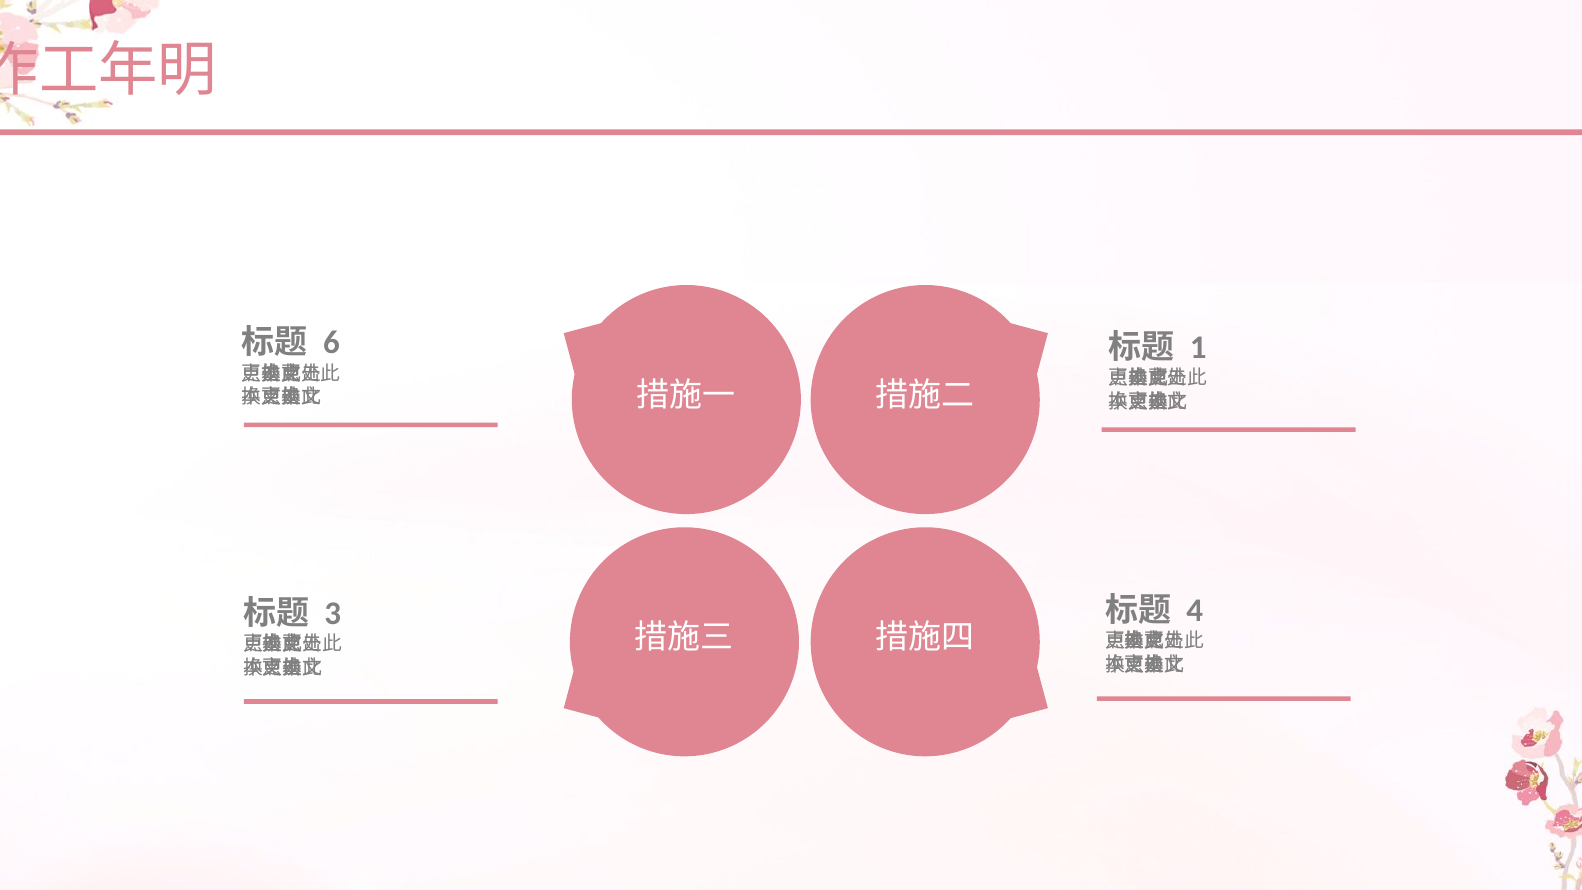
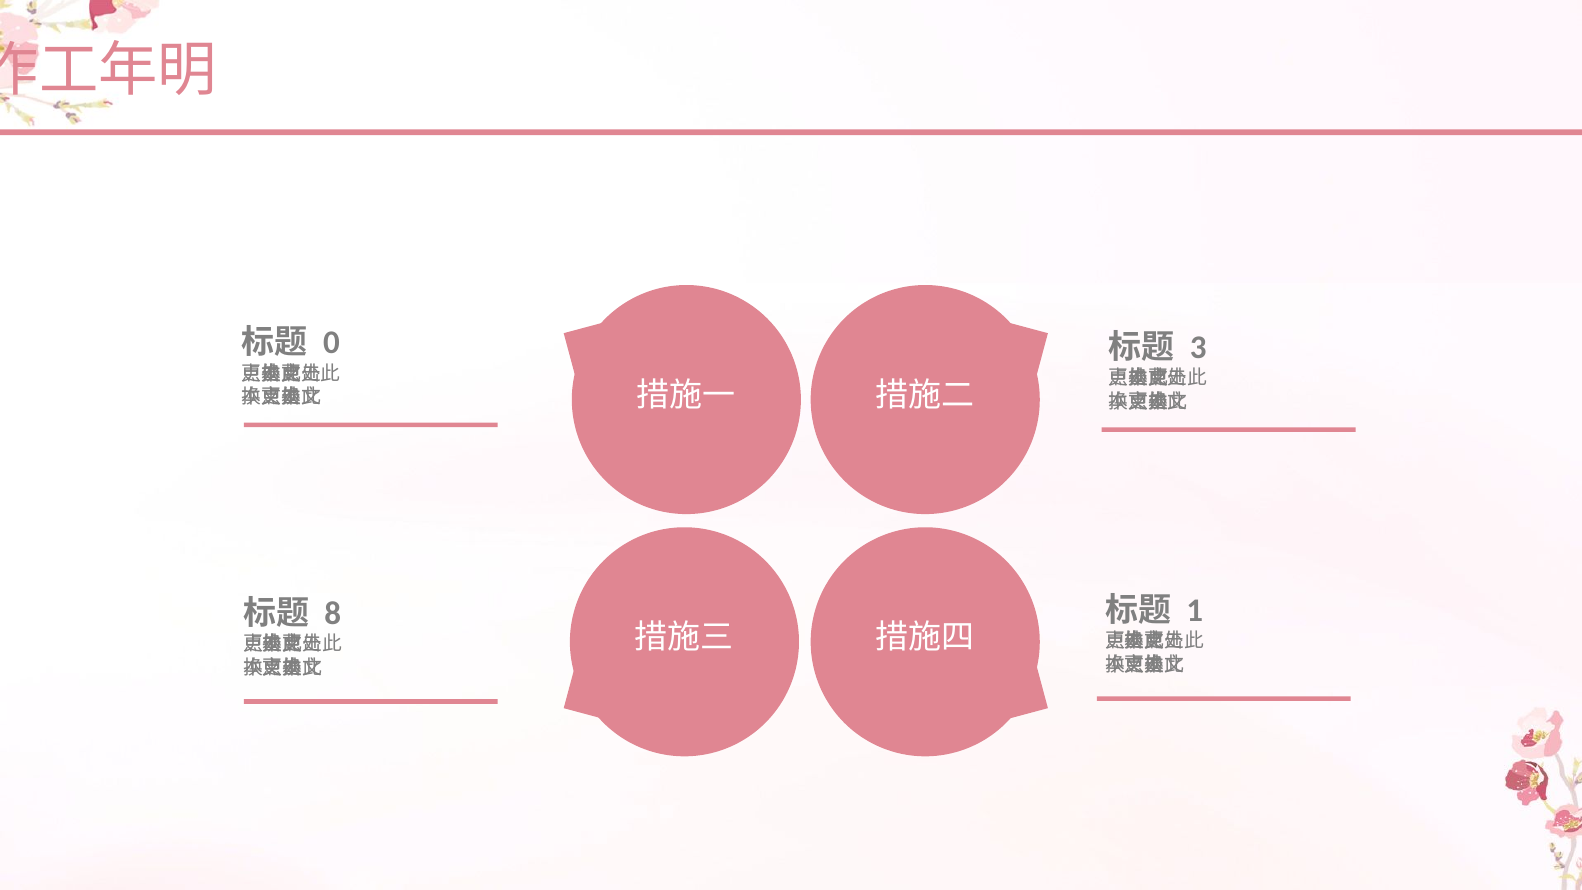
6: 6 -> 0 (331, 343)
1: 1 -> 3 (1198, 348)
4: 4 -> 1 (1195, 611)
3: 3 -> 8 (333, 614)
